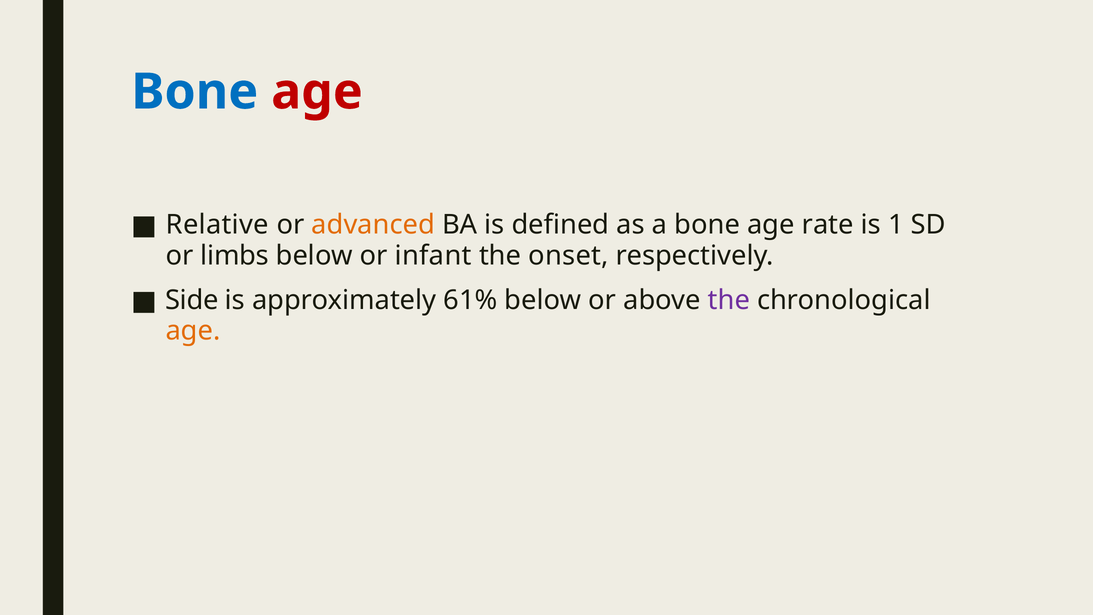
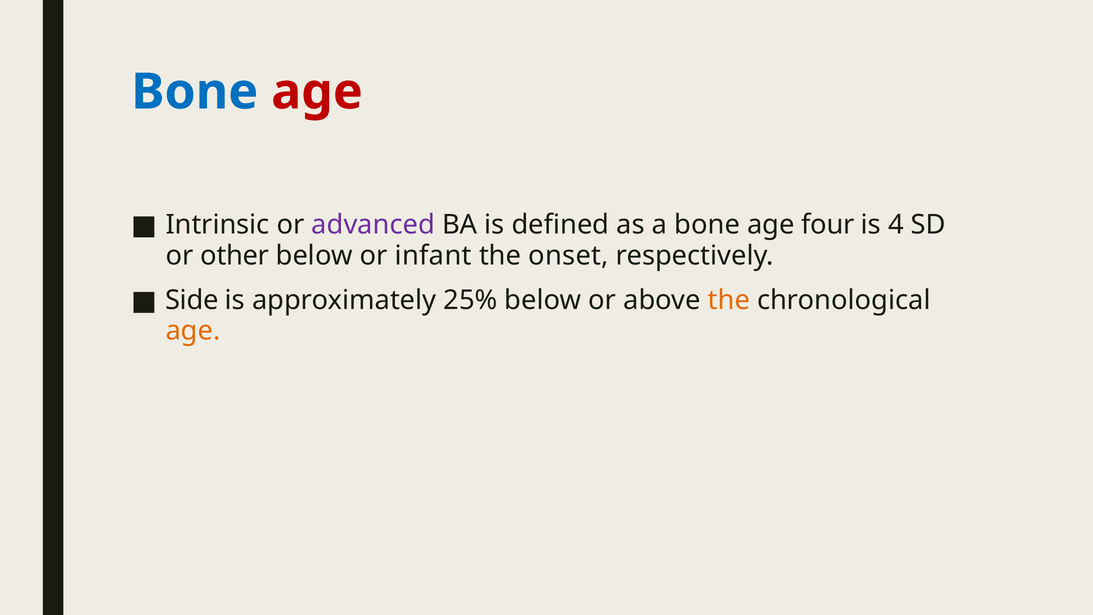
Relative: Relative -> Intrinsic (218, 225)
advanced colour: orange -> purple (373, 225)
rate: rate -> four (828, 225)
1: 1 -> 4 (896, 225)
limbs: limbs -> other (235, 255)
61%: 61% -> 25% (470, 300)
the colour: purple -> orange (729, 300)
